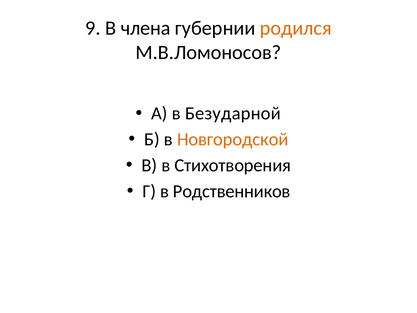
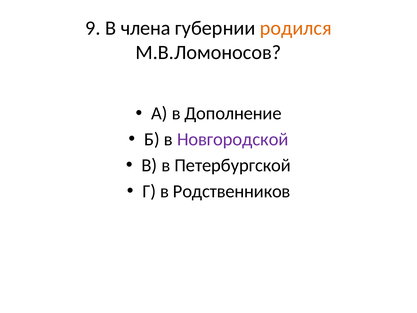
Безударной: Безударной -> Дополнение (233, 113)
Новгородской colour: orange -> purple (233, 139)
Стихотворения: Стихотворения -> Петербургской (233, 165)
